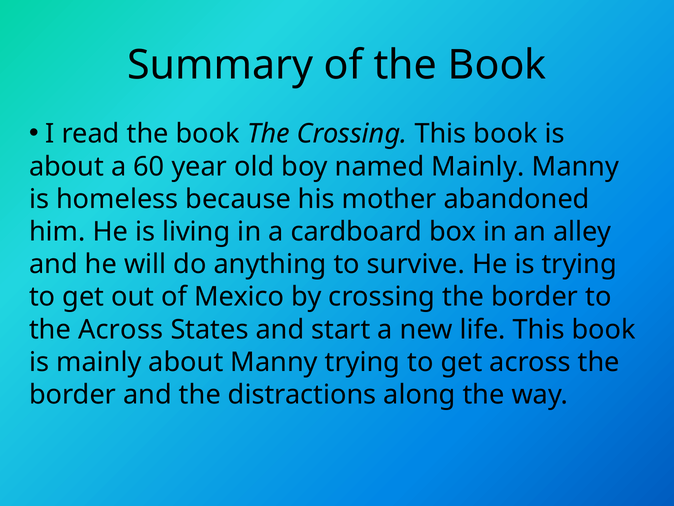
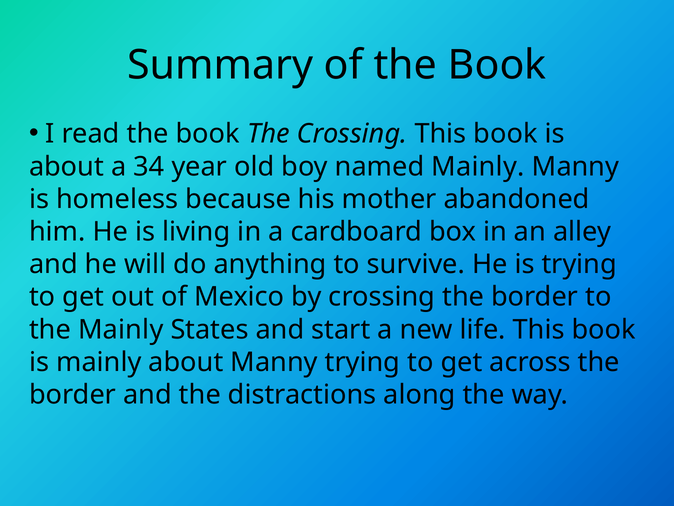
60: 60 -> 34 (149, 166)
the Across: Across -> Mainly (121, 329)
